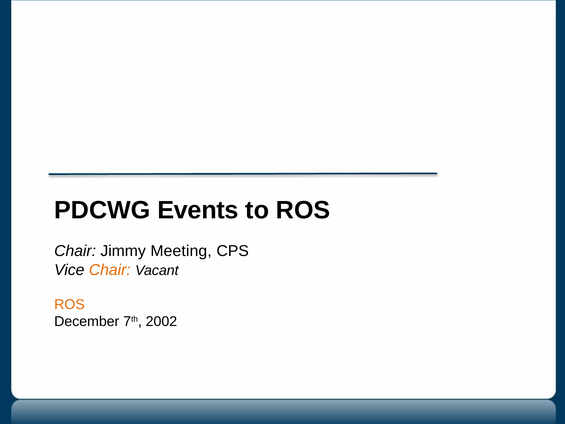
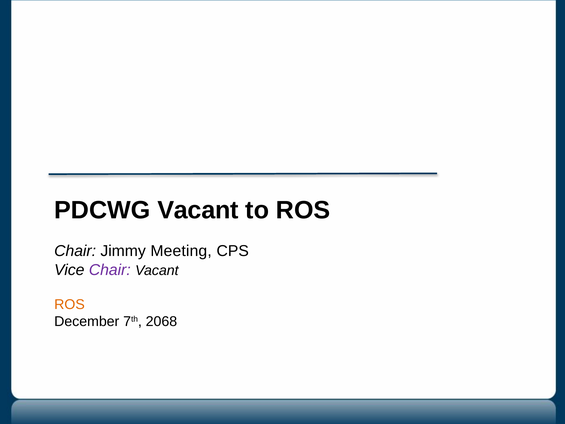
PDCWG Events: Events -> Vacant (198, 210)
Chair colour: orange -> purple (110, 270)
2002: 2002 -> 2068 (161, 321)
